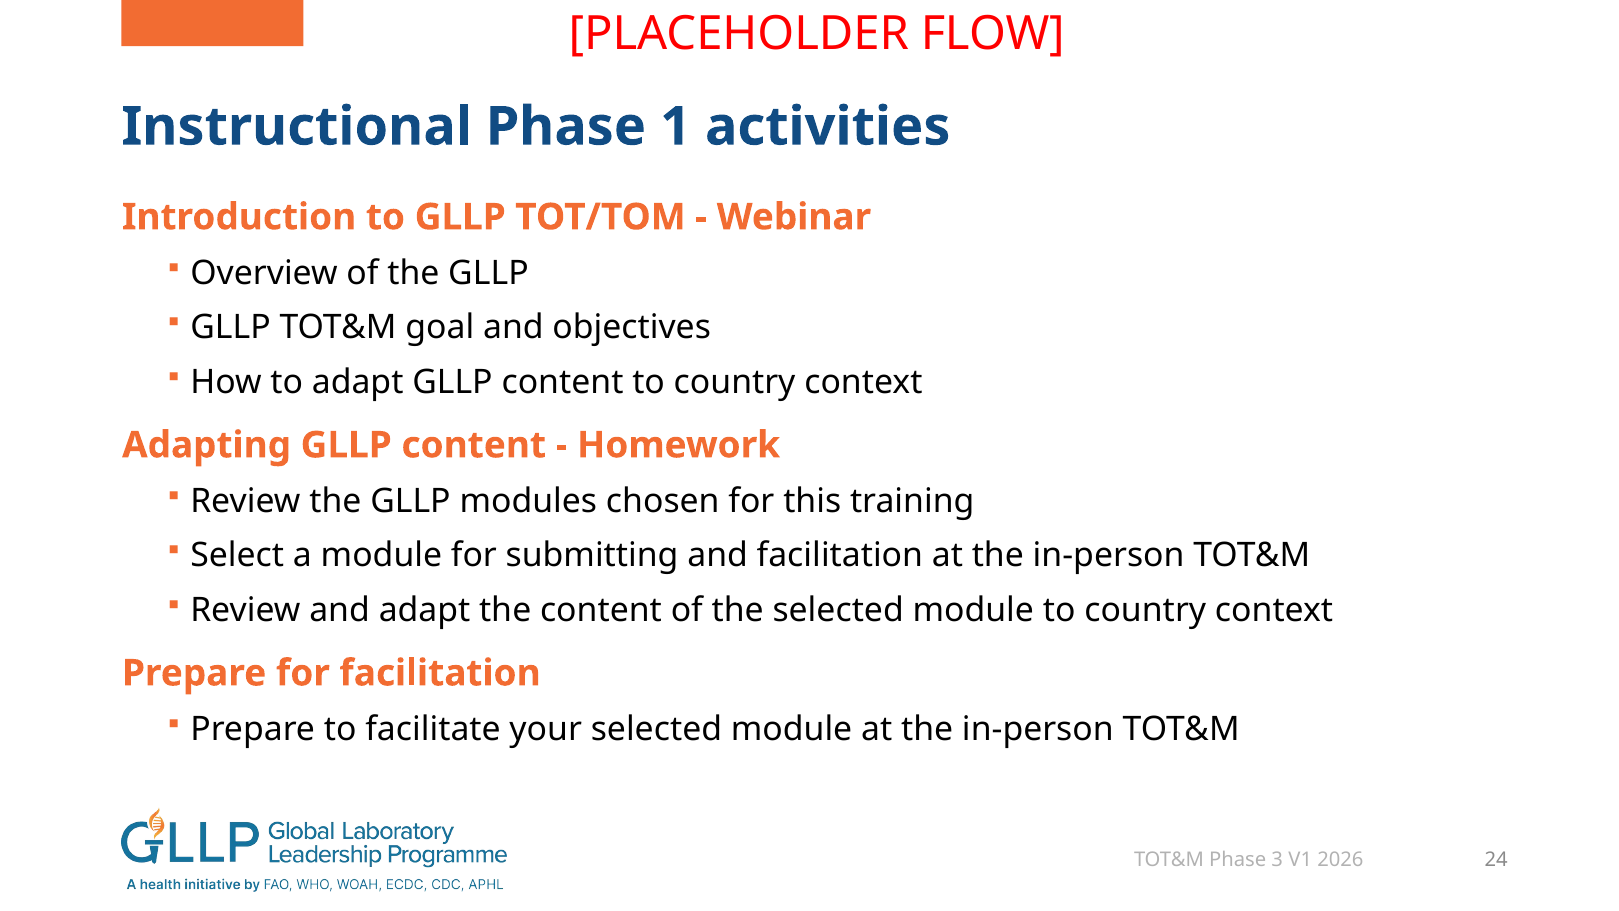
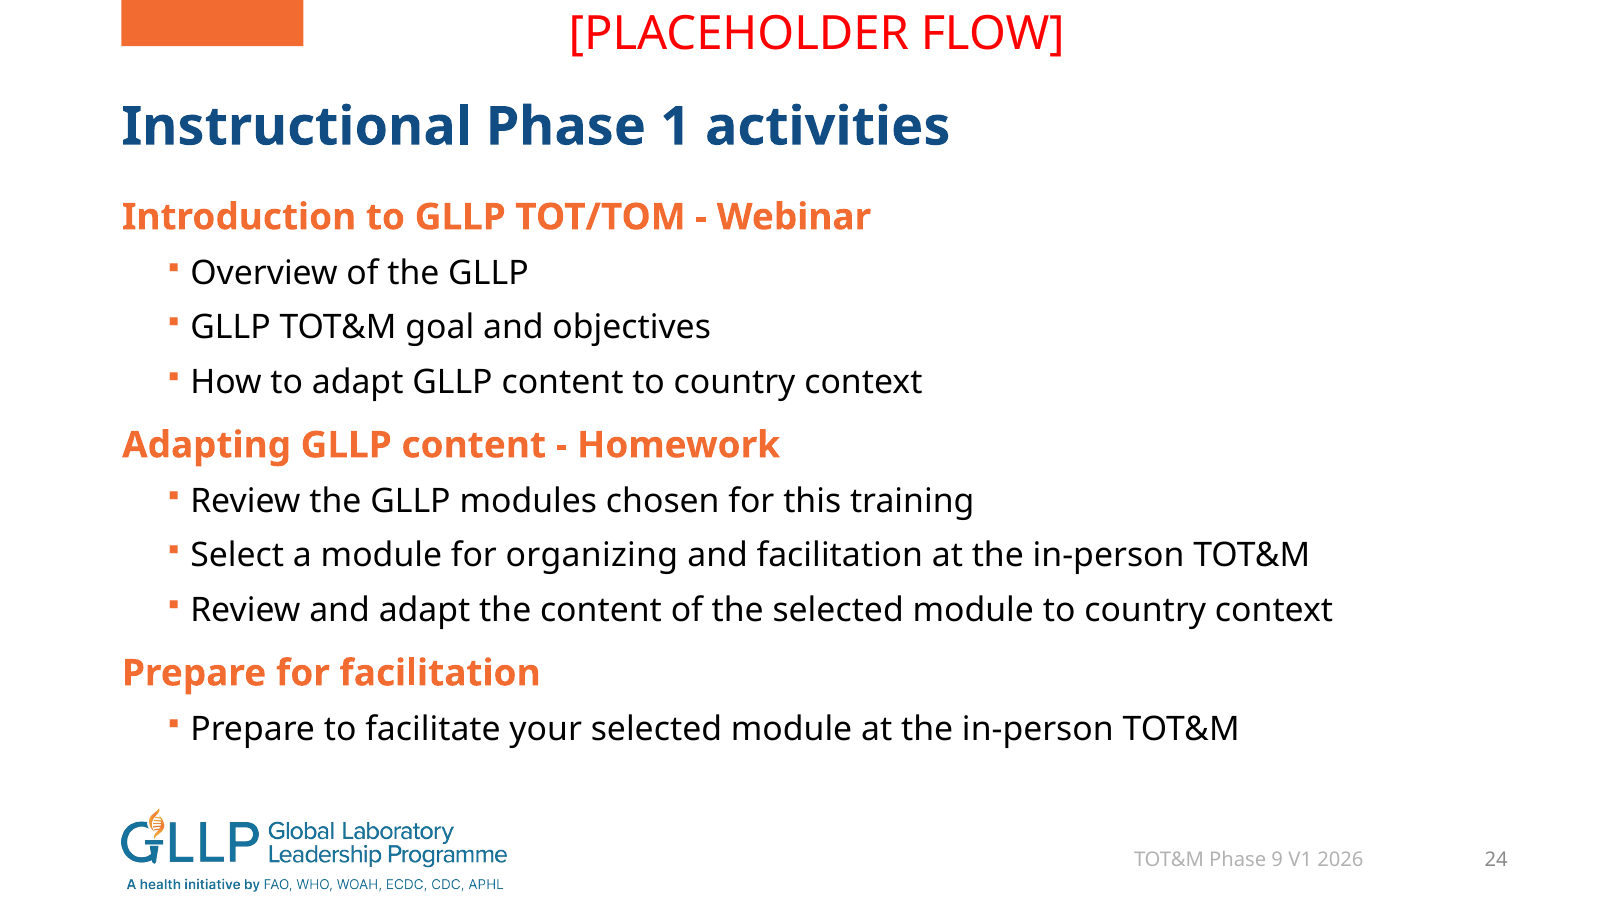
submitting: submitting -> organizing (592, 556)
3: 3 -> 9 (1277, 859)
